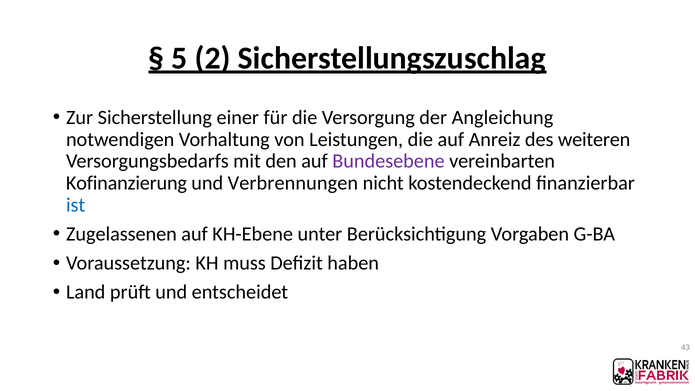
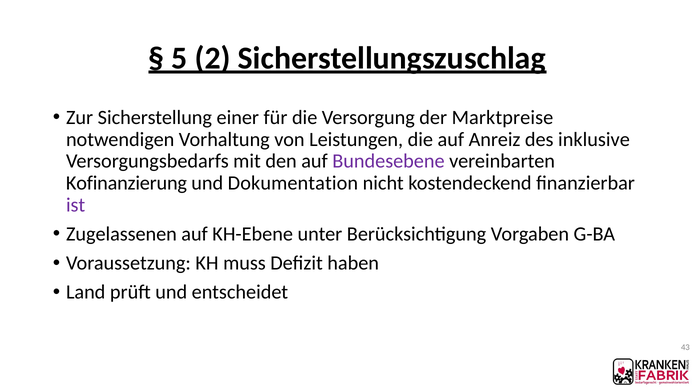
Angleichung: Angleichung -> Marktpreise (502, 117)
weiteren: weiteren -> inklusive (594, 139)
Verbrennungen: Verbrennungen -> Dokumentation (293, 183)
ist colour: blue -> purple (76, 205)
